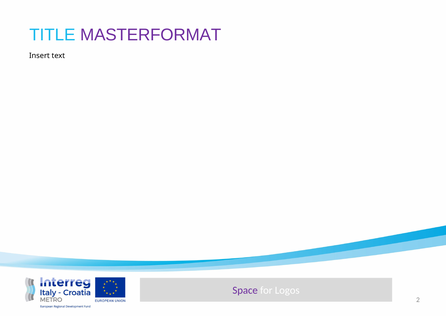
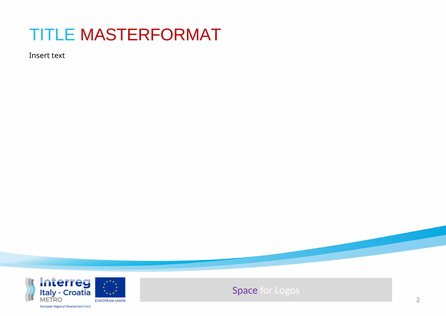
MASTERFORMAT colour: purple -> red (151, 35)
